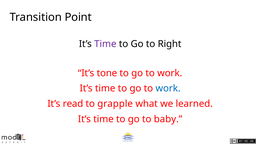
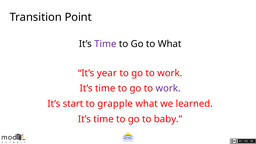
to Right: Right -> What (170, 44)
tone: tone -> year (107, 73)
work colour: blue -> purple (168, 88)
read: read -> start (73, 104)
